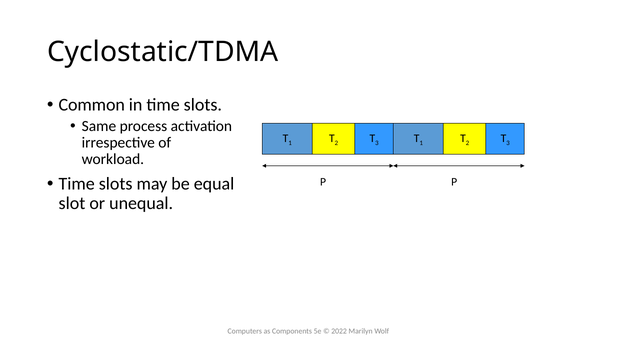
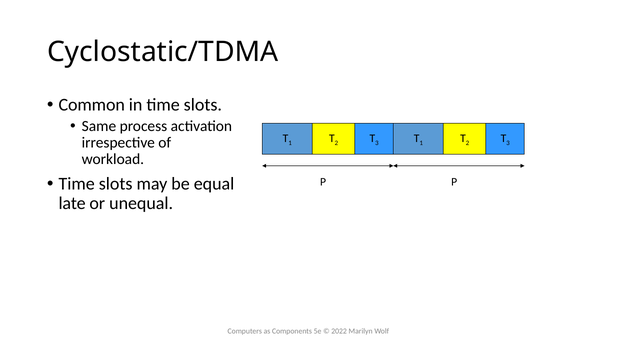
slot: slot -> late (72, 203)
